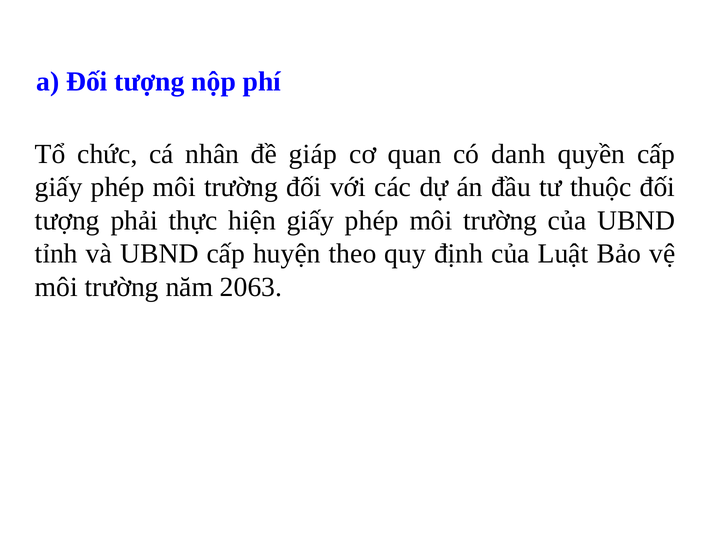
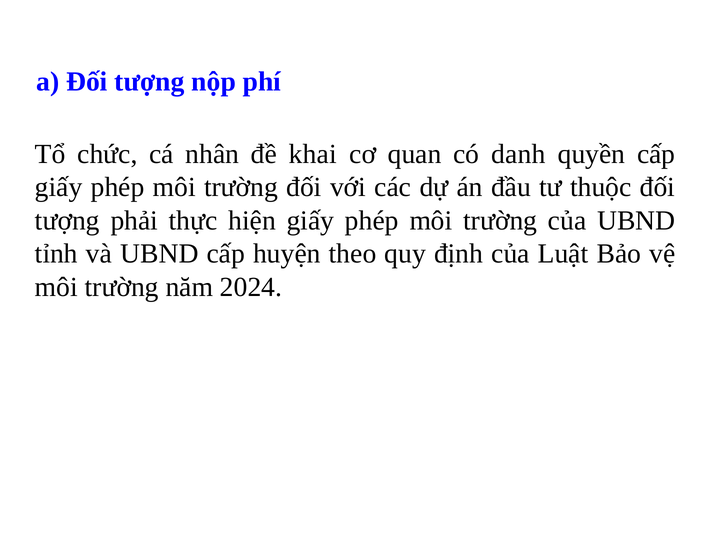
giáp: giáp -> khai (313, 154)
2063: 2063 -> 2024 (251, 287)
